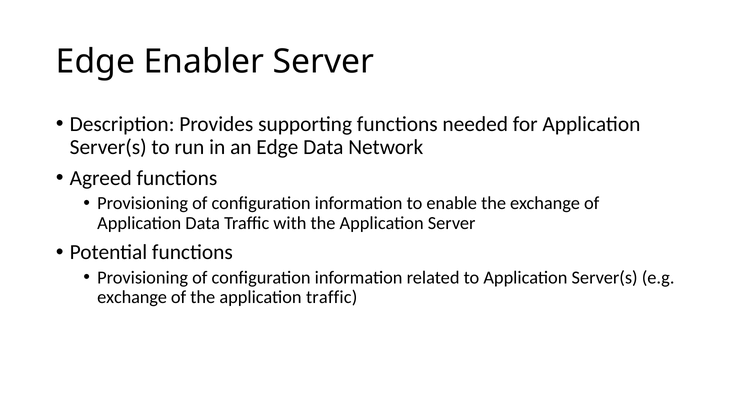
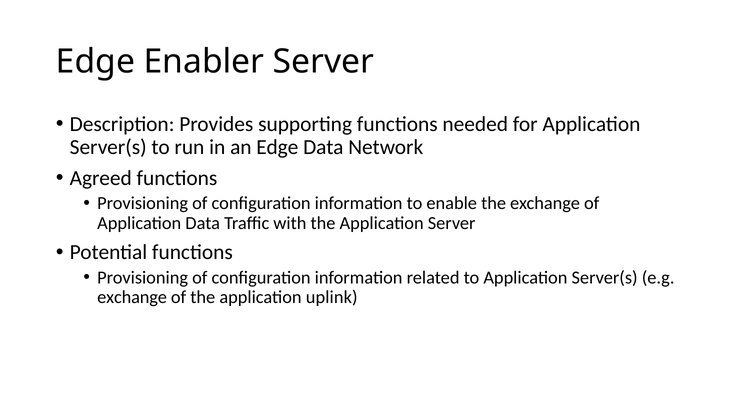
application traffic: traffic -> uplink (332, 297)
